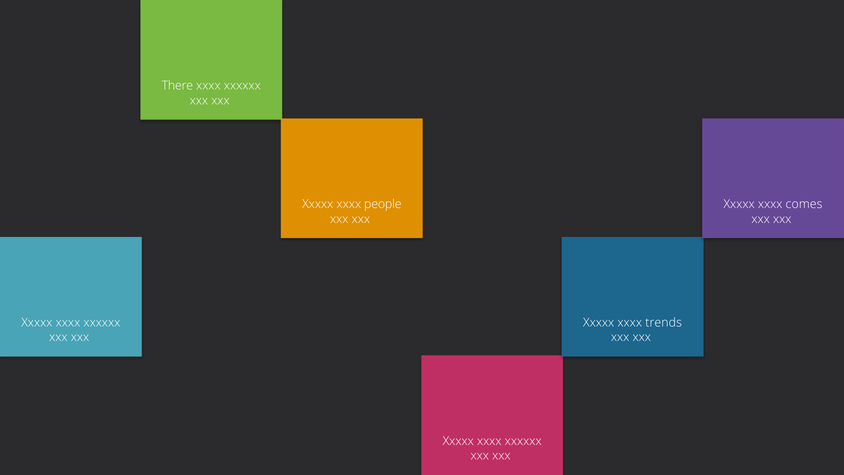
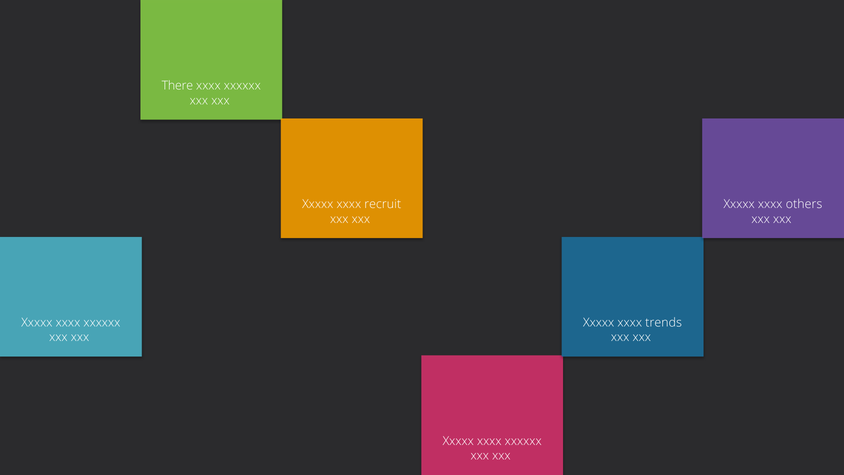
people: people -> recruit (383, 204)
comes: comes -> others (804, 204)
